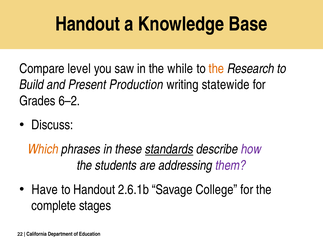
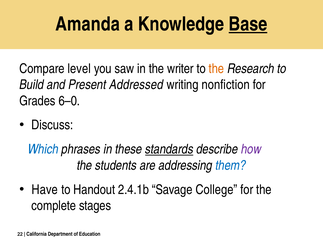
Handout: Handout -> Amanda (88, 24)
Base underline: none -> present (248, 24)
while: while -> writer (180, 69)
Production: Production -> Addressed (136, 85)
statewide: statewide -> nonfiction (226, 85)
6–2: 6–2 -> 6–0 (69, 101)
Which colour: orange -> blue (43, 149)
them colour: purple -> blue (231, 166)
2.6.1b: 2.6.1b -> 2.4.1b (134, 190)
